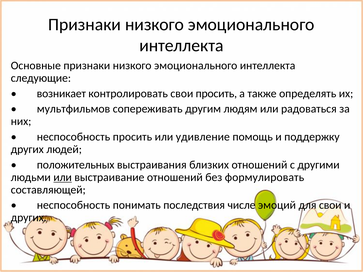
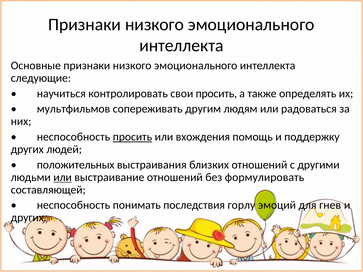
возникает: возникает -> научиться (61, 94)
просить underline: none -> present (132, 137)
удивление: удивление -> вхождения (203, 137)
числе: числе -> горлу (241, 205)
для свои: свои -> гнев (330, 205)
